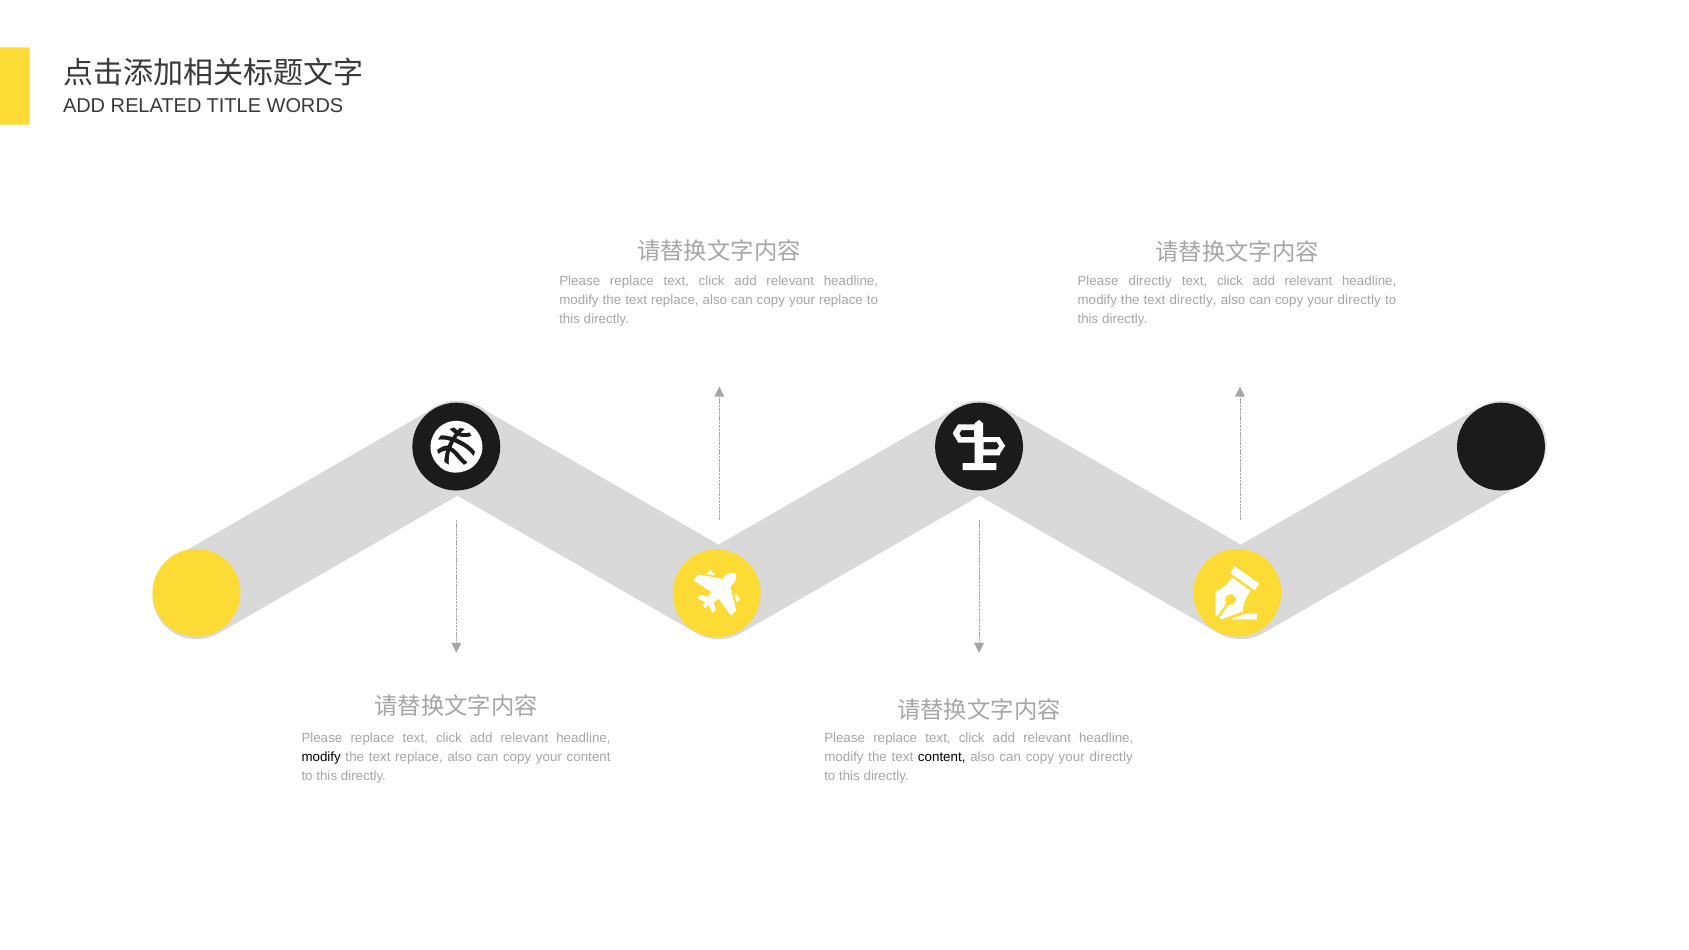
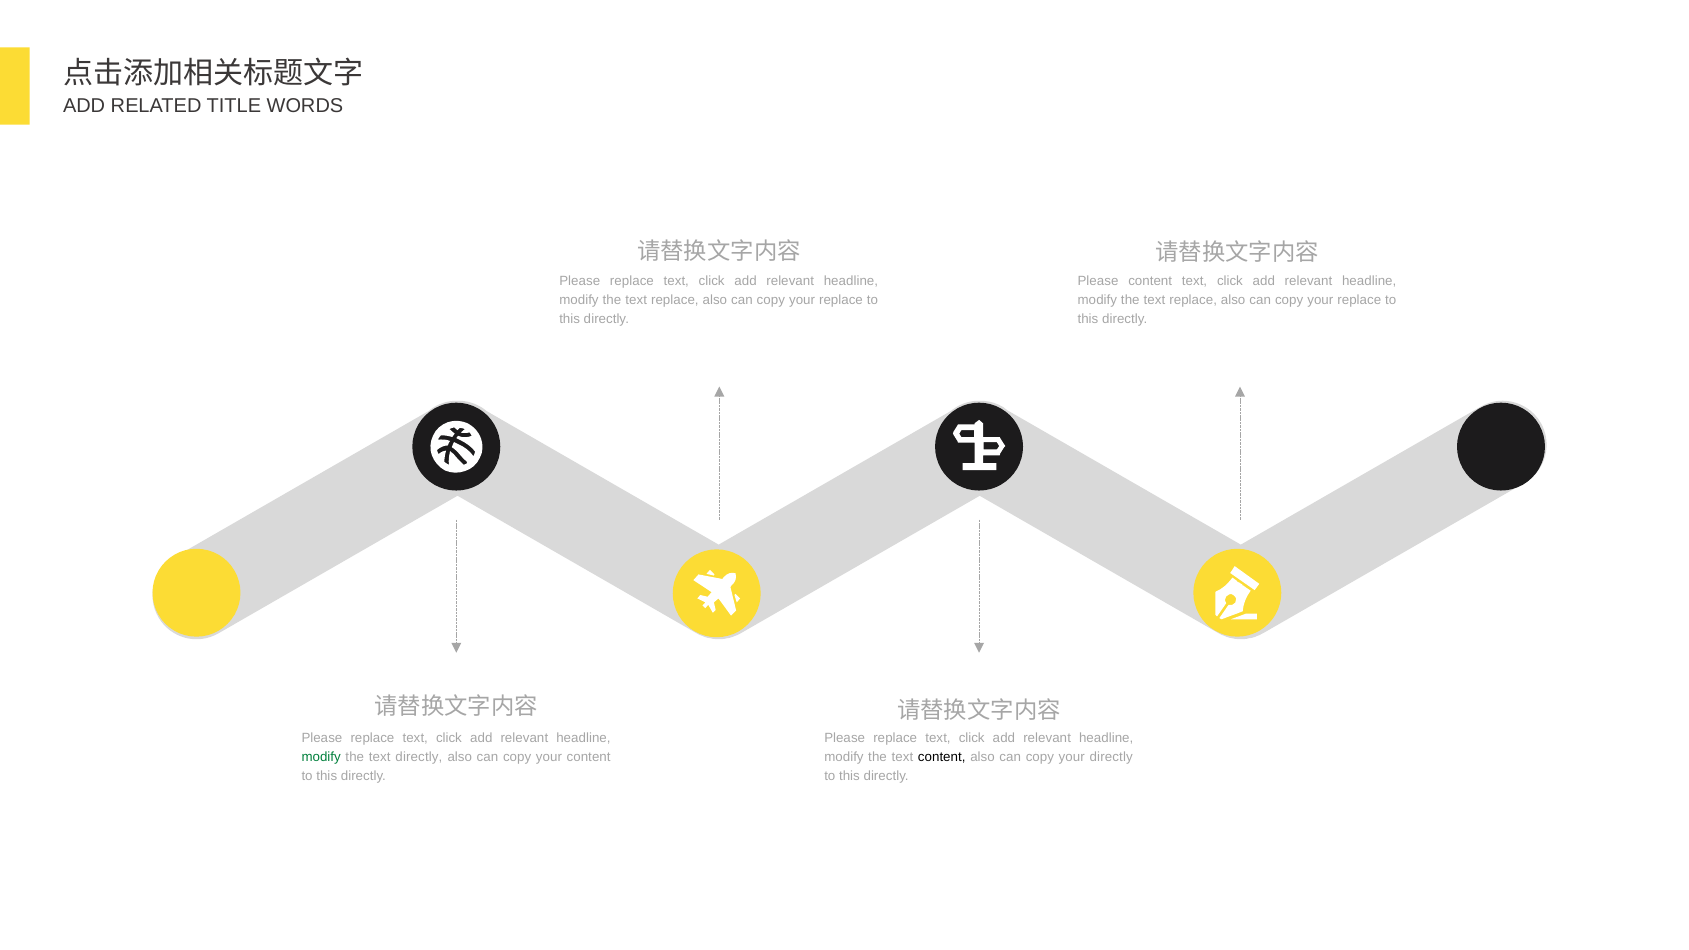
Please directly: directly -> content (1150, 281)
directly: directly -> replace (1193, 300)
directly: directly -> replace (1359, 300)
modify colour: black -> green (321, 757)
replace: replace -> directly (419, 757)
